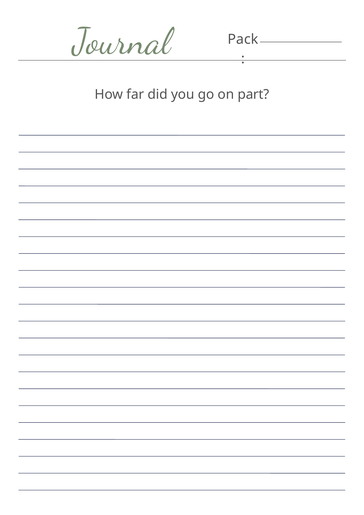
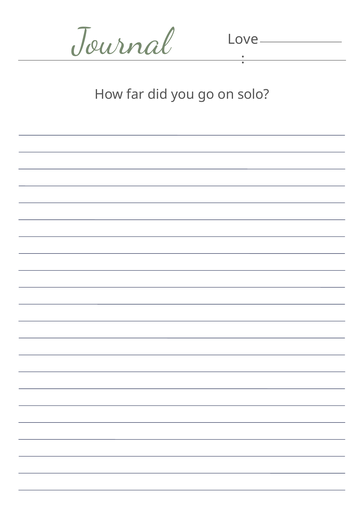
Pack: Pack -> Love (243, 39)
part: part -> solo (253, 94)
